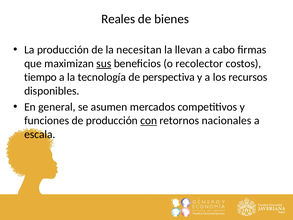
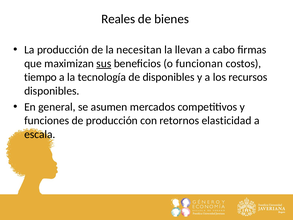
recolector: recolector -> funcionan (199, 63)
de perspectiva: perspectiva -> disponibles (169, 77)
con underline: present -> none (149, 120)
nacionales: nacionales -> elasticidad (227, 120)
